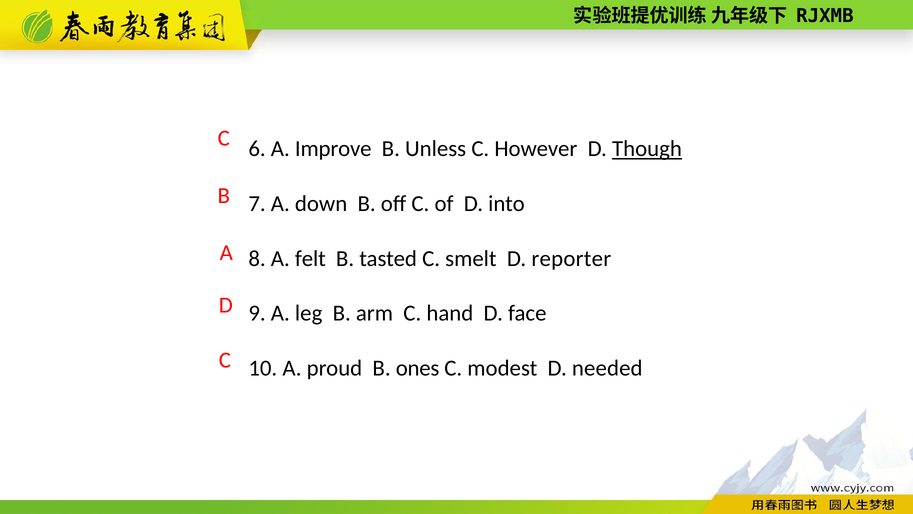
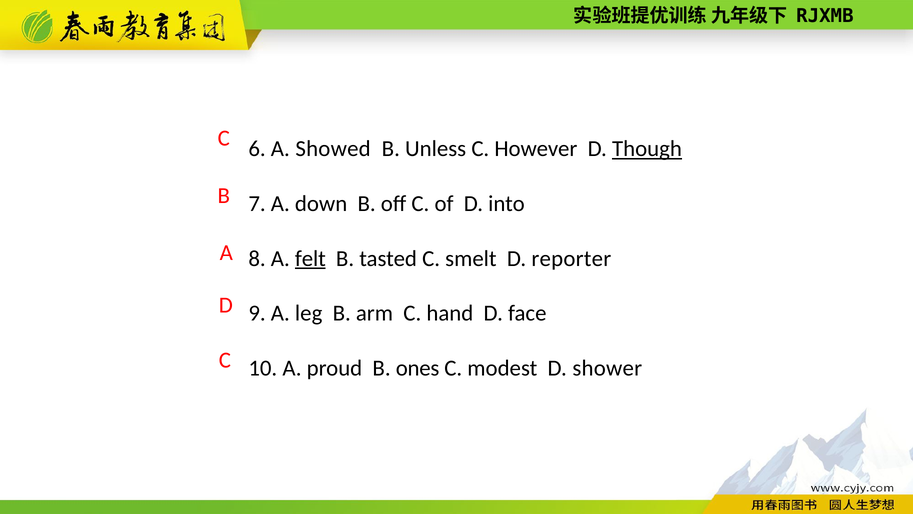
Improve: Improve -> Showed (333, 149)
felt underline: none -> present (310, 258)
needed: needed -> shower (607, 368)
